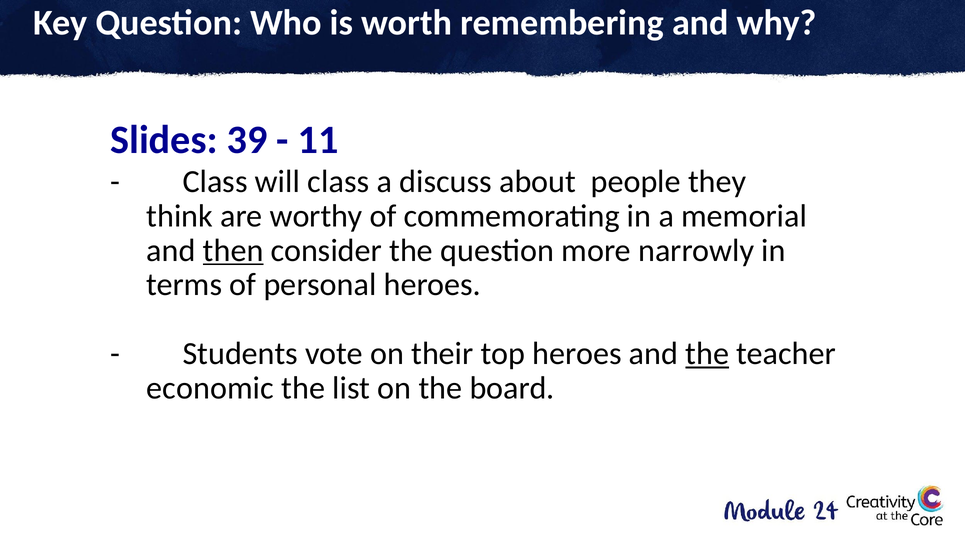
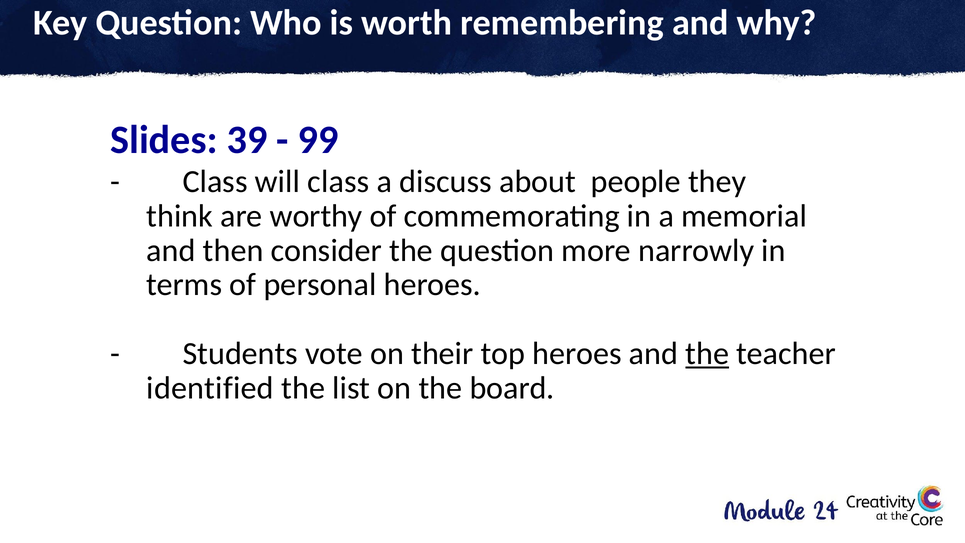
11: 11 -> 99 (318, 140)
then underline: present -> none (233, 250)
economic: economic -> identified (210, 388)
